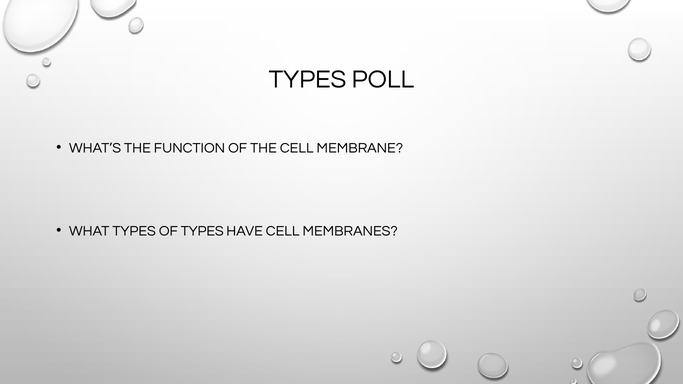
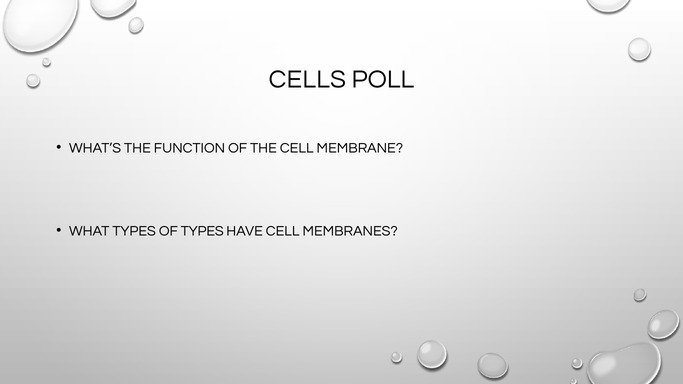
TYPES: TYPES -> CELLS (307, 79)
